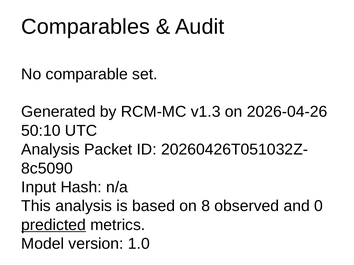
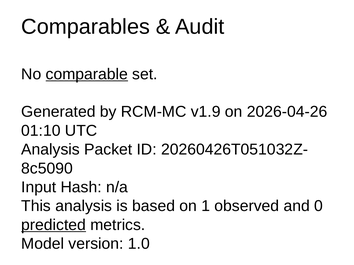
comparable underline: none -> present (87, 74)
v1.3: v1.3 -> v1.9 (206, 112)
50:10: 50:10 -> 01:10 (41, 131)
8: 8 -> 1 (206, 206)
